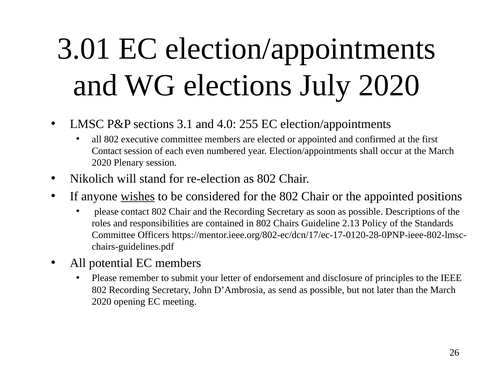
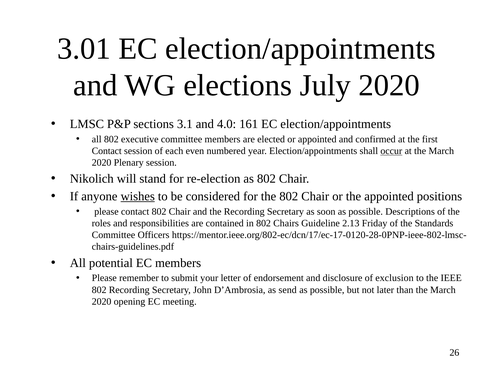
255: 255 -> 161 (249, 124)
occur underline: none -> present (391, 151)
Policy: Policy -> Friday (375, 223)
principles: principles -> exclusion (394, 278)
